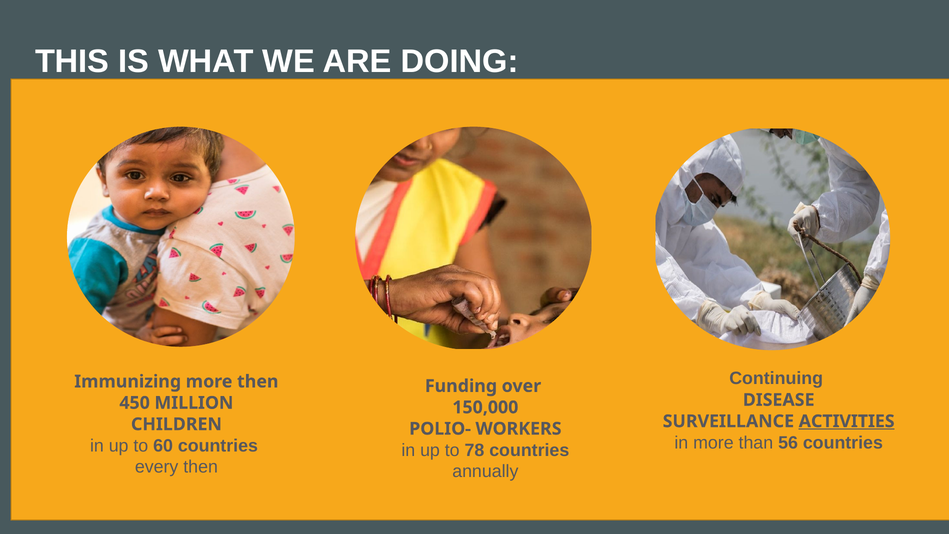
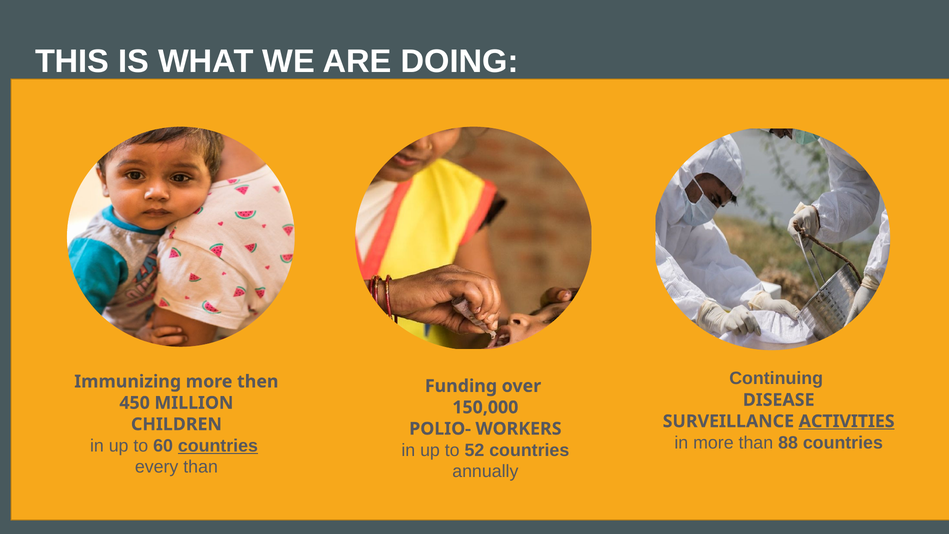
56: 56 -> 88 (788, 443)
countries underline: none -> present (218, 445)
78: 78 -> 52 (475, 450)
every then: then -> than (201, 467)
